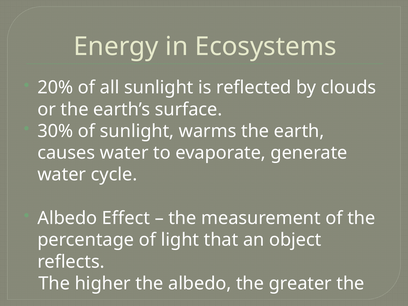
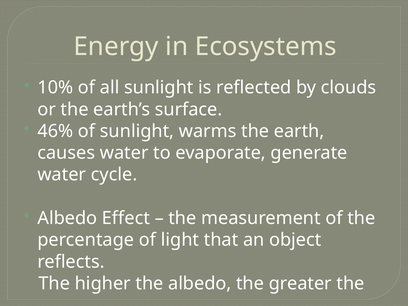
20%: 20% -> 10% (55, 88)
30%: 30% -> 46% (55, 131)
